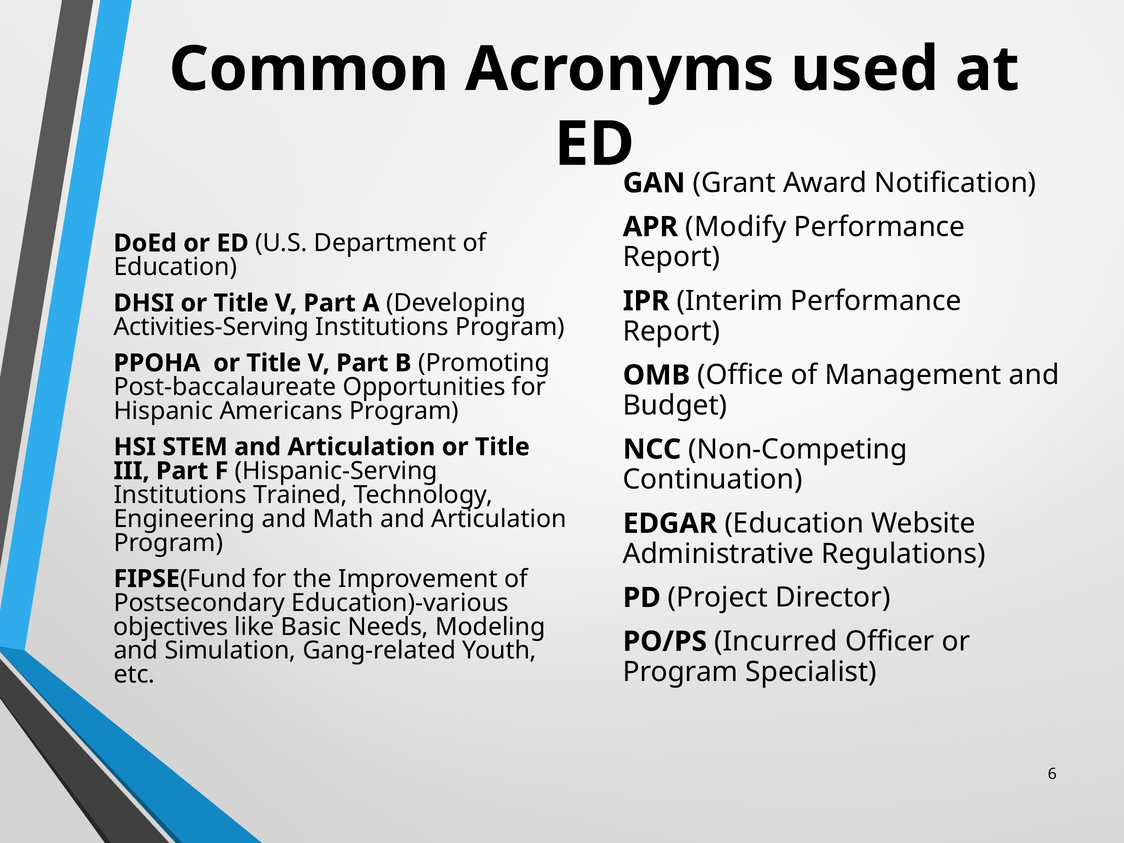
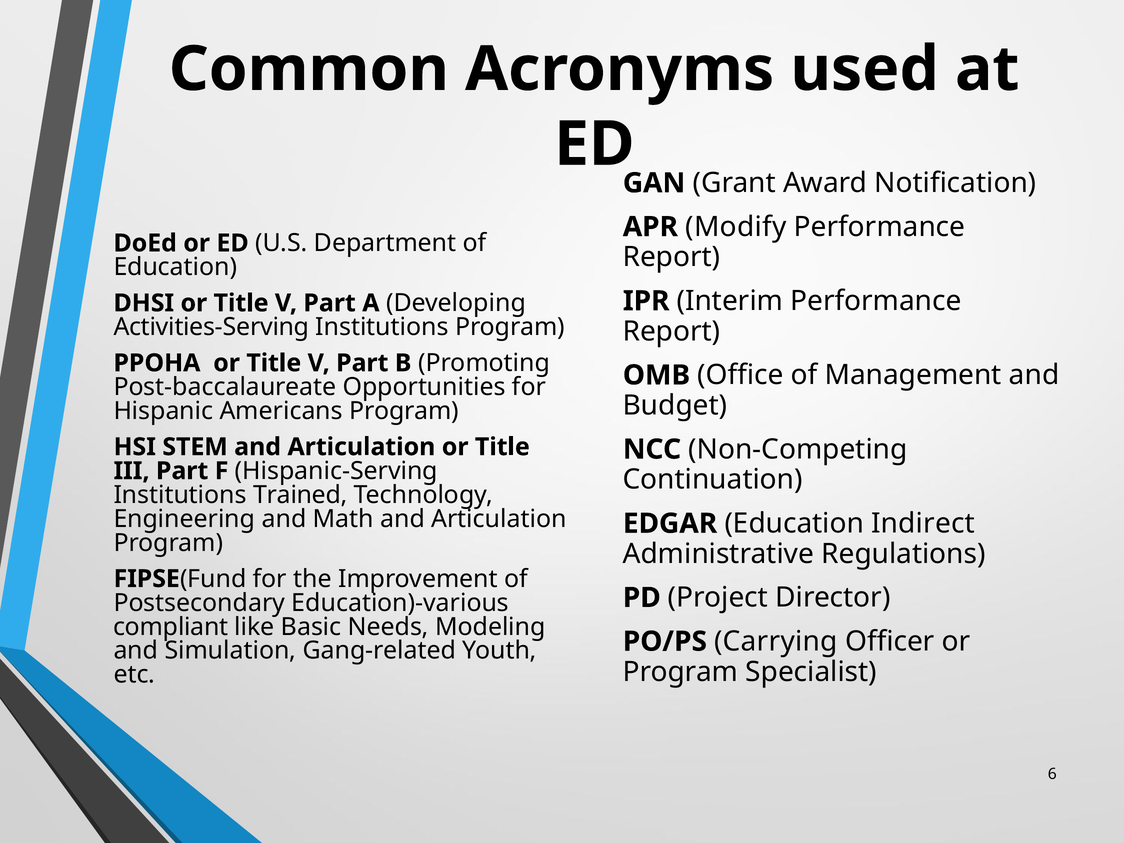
Website: Website -> Indirect (923, 524)
objectives: objectives -> compliant (171, 627)
Incurred: Incurred -> Carrying (776, 641)
